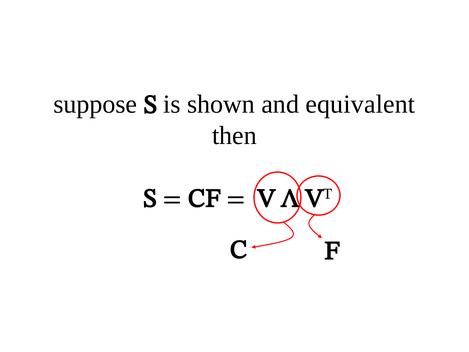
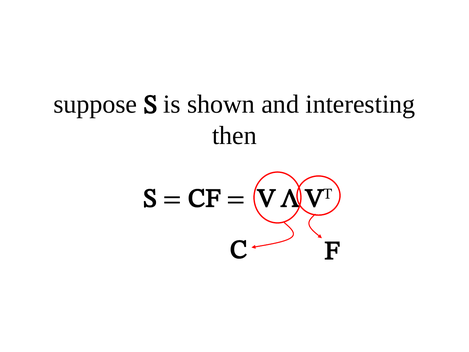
equivalent: equivalent -> interesting (360, 104)
